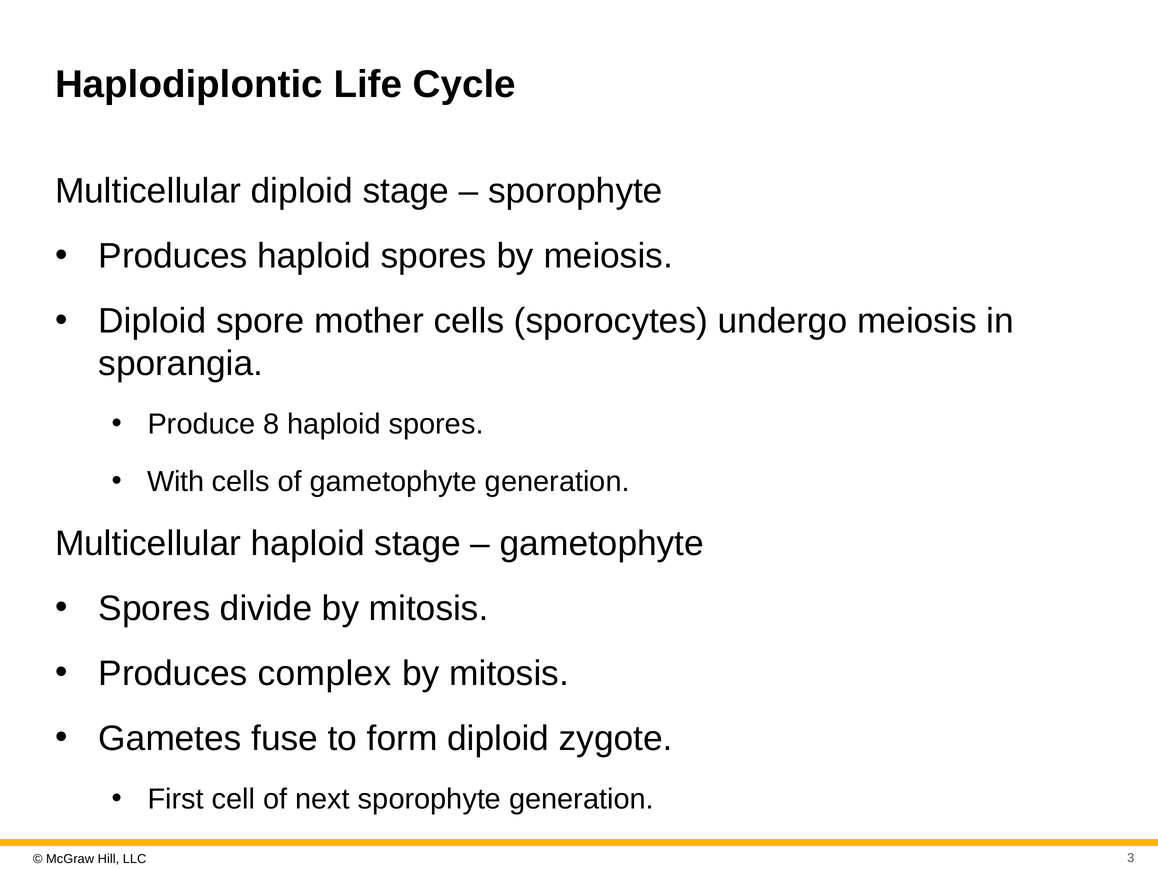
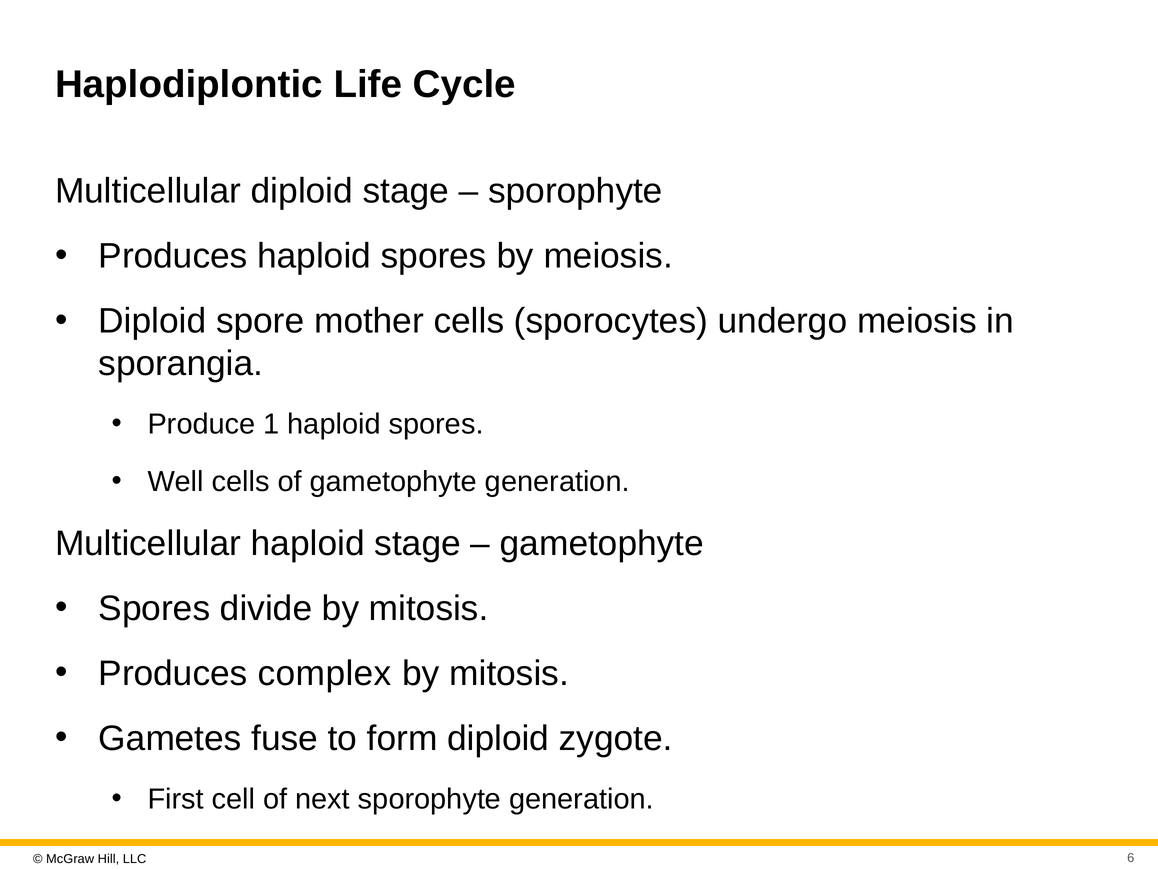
8: 8 -> 1 (271, 424)
With: With -> Well (176, 481)
3: 3 -> 6 (1131, 858)
